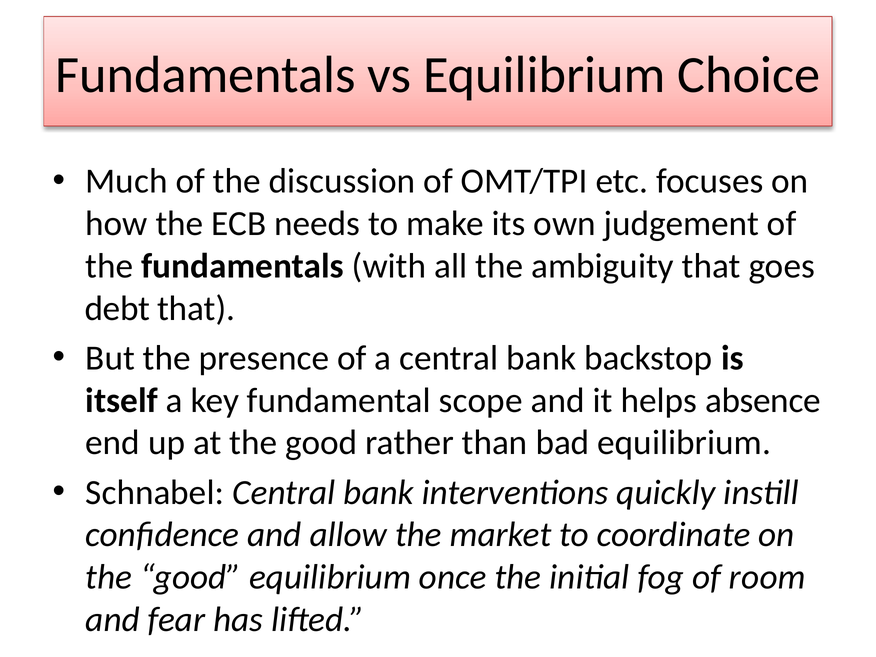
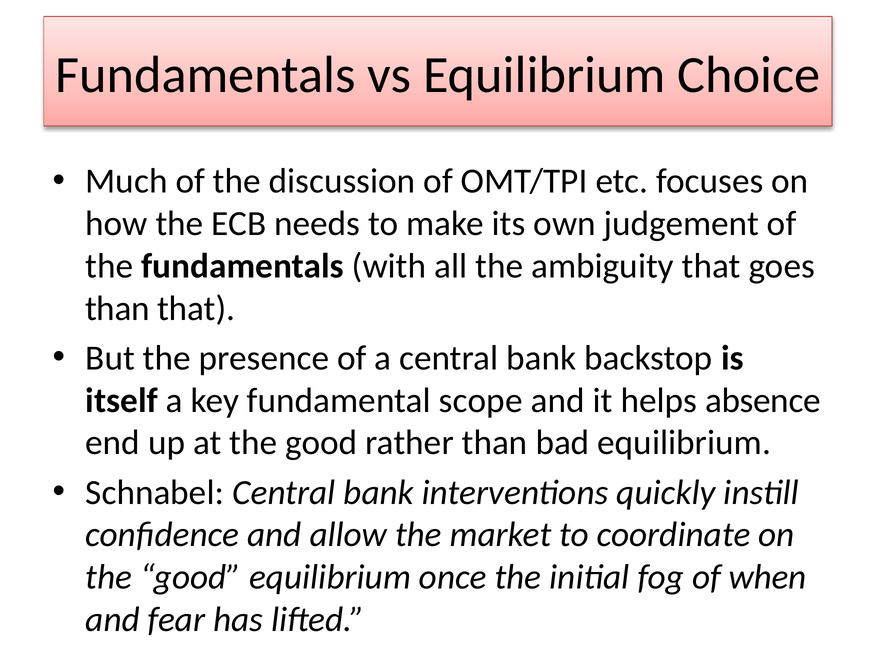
debt: debt -> than (117, 308)
room: room -> when (768, 577)
